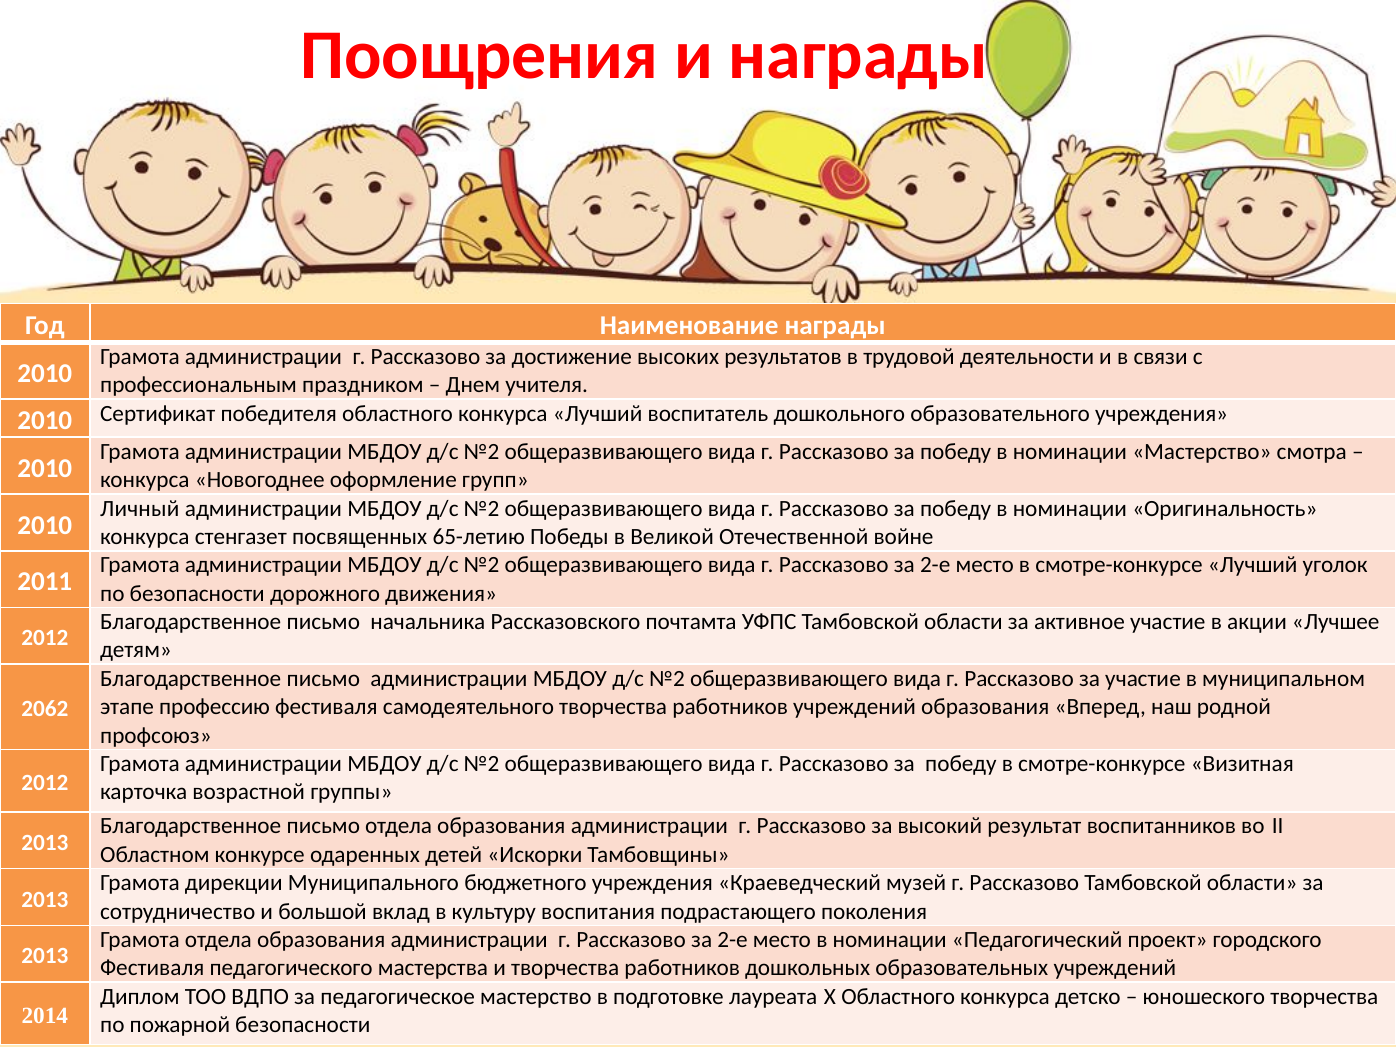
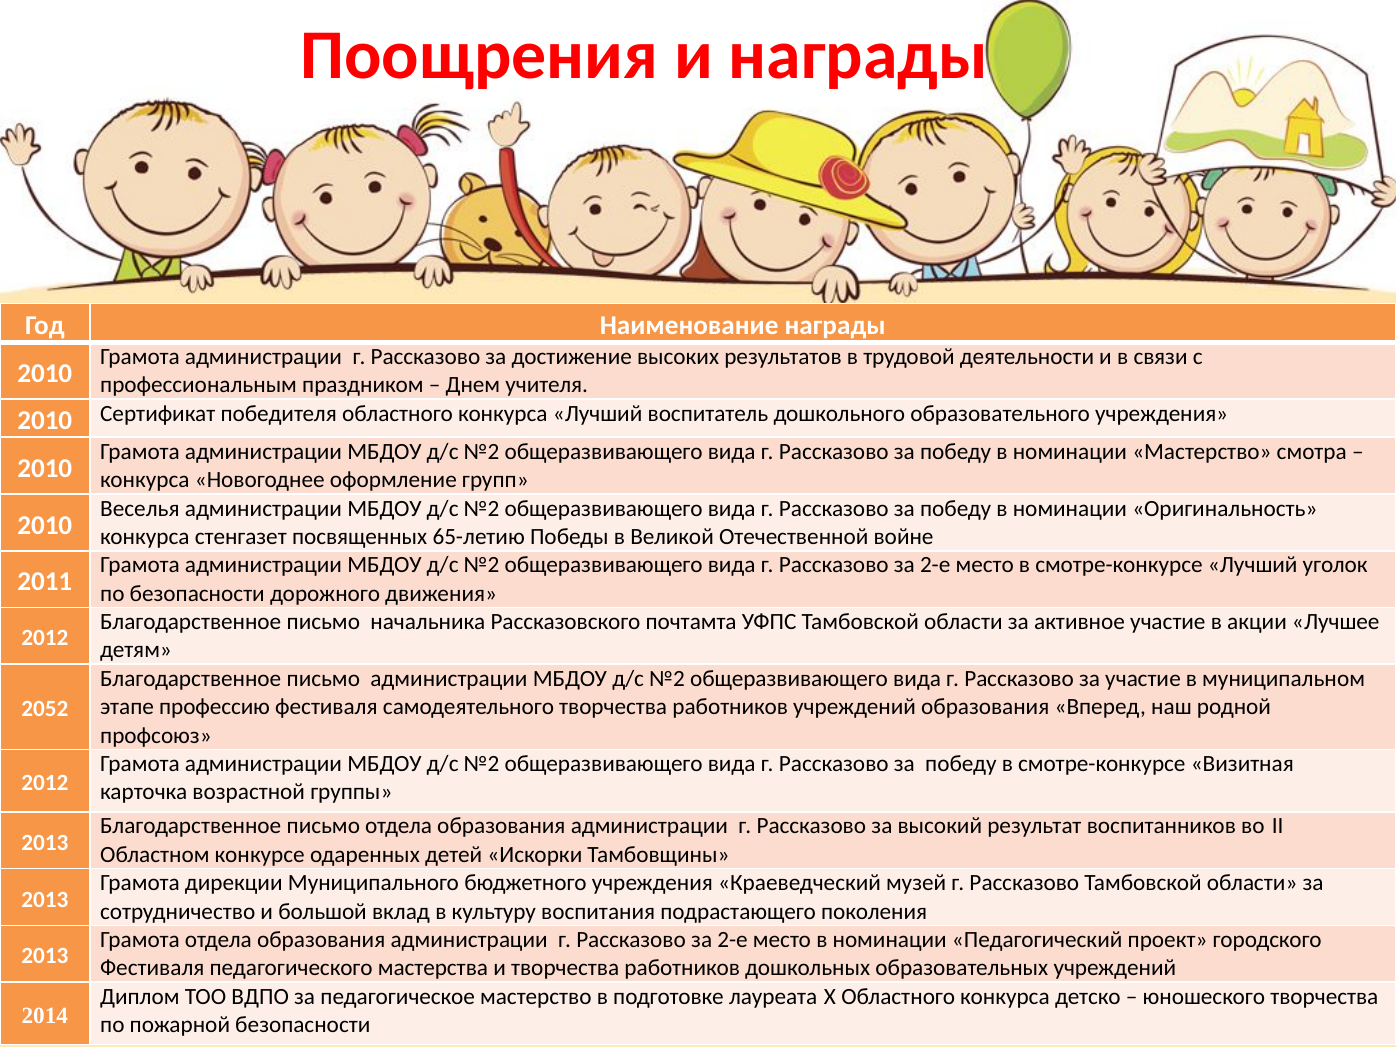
Личный: Личный -> Веселья (140, 508)
2062: 2062 -> 2052 (45, 709)
